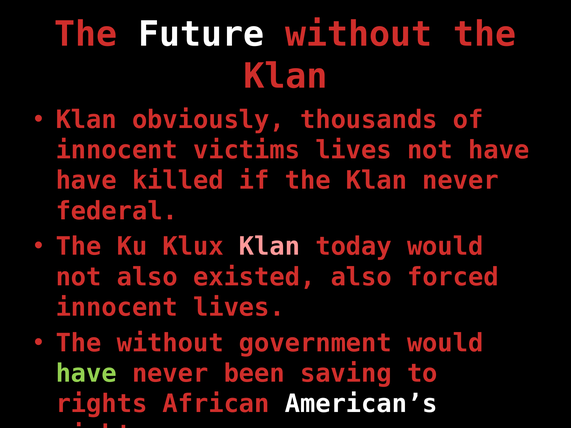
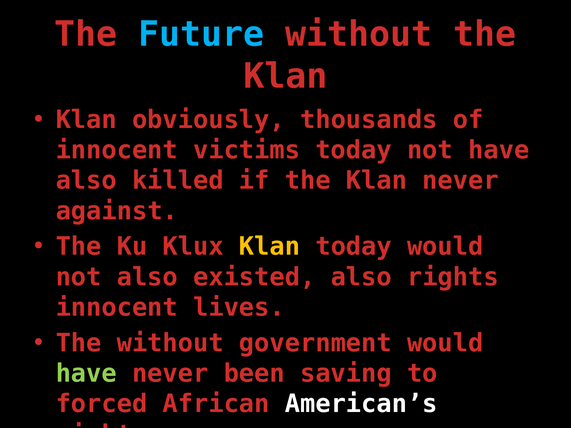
Future colour: white -> light blue (201, 34)
victims lives: lives -> today (354, 150)
have: have -> also (86, 181)
federal: federal -> against (117, 211)
Klan colour: pink -> yellow (270, 247)
also forced: forced -> rights (453, 277)
rights: rights -> forced (101, 404)
